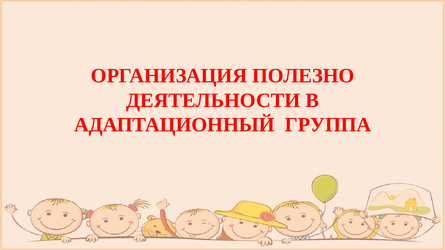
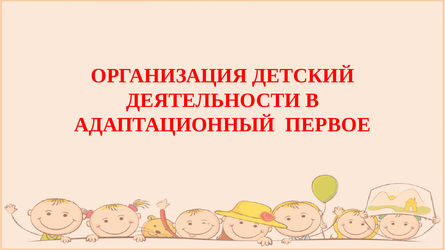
ПОЛЕЗНО: ПОЛЕЗНО -> ДЕТСКИЙ (303, 76)
ГРУППА: ГРУППА -> ПЕРВОЕ (328, 125)
